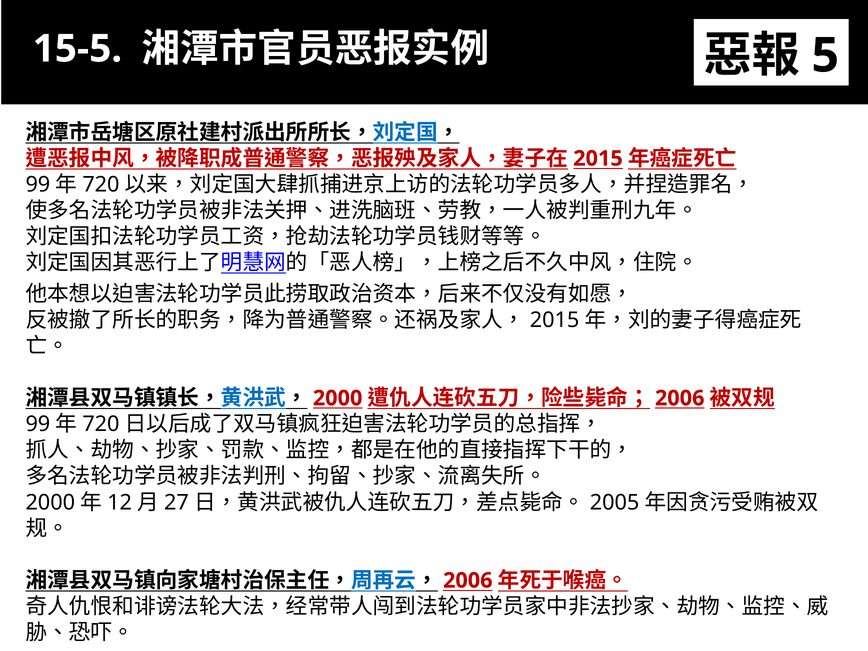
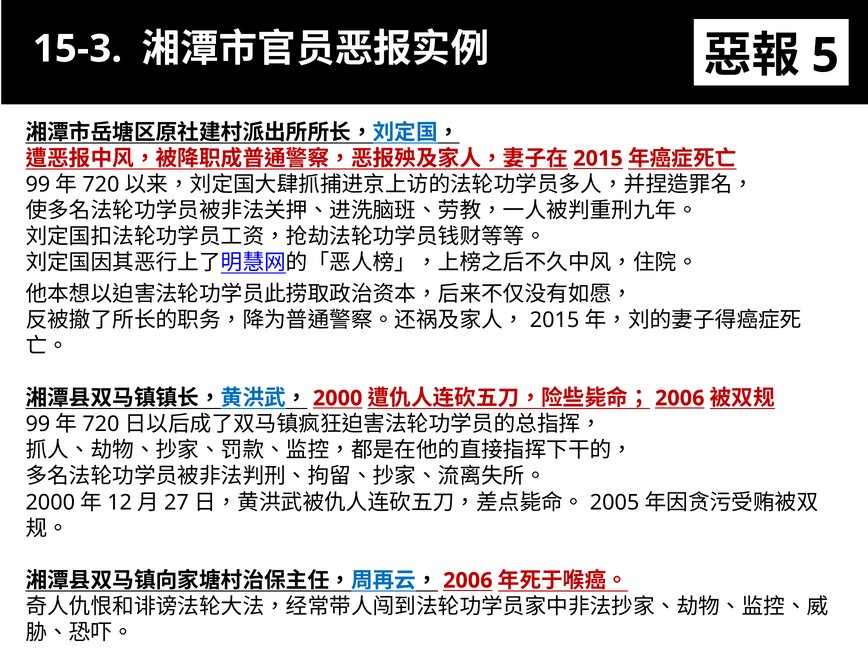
15-5: 15-5 -> 15-3 (77, 49)
